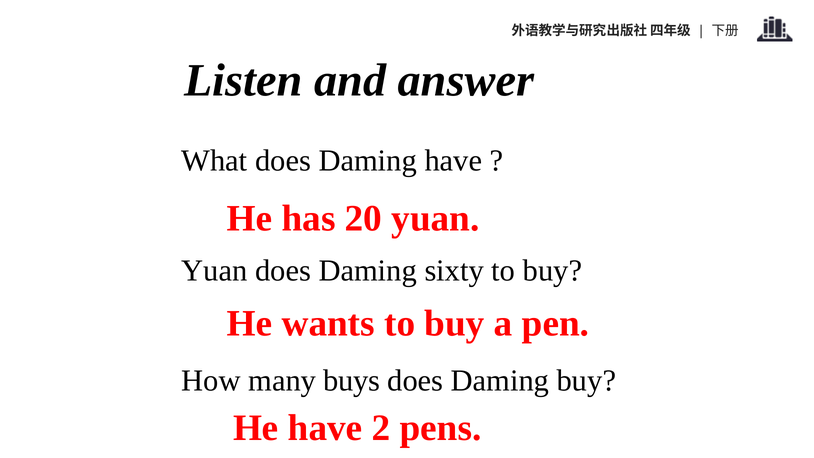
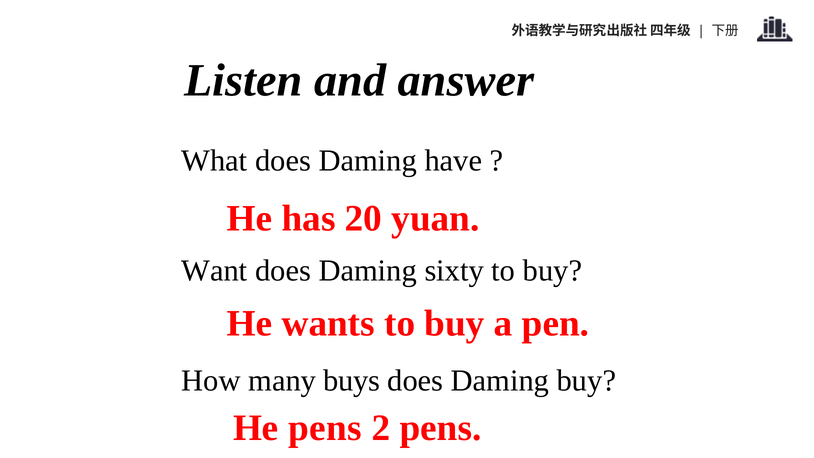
Yuan: Yuan -> Want (214, 271)
He have: have -> pens (325, 428)
